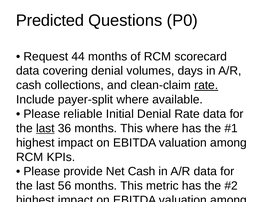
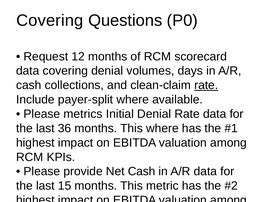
Predicted: Predicted -> Covering (50, 20)
44: 44 -> 12 (78, 56)
reliable: reliable -> metrics (83, 114)
last underline: present -> none (45, 128)
56: 56 -> 15 (65, 186)
